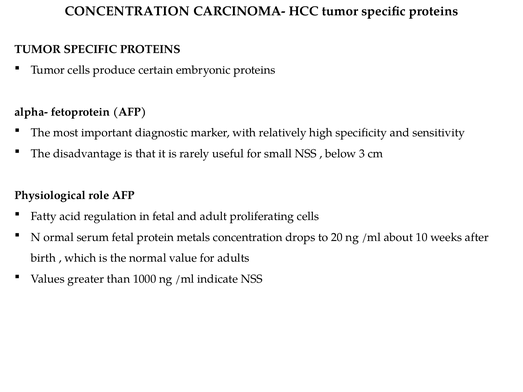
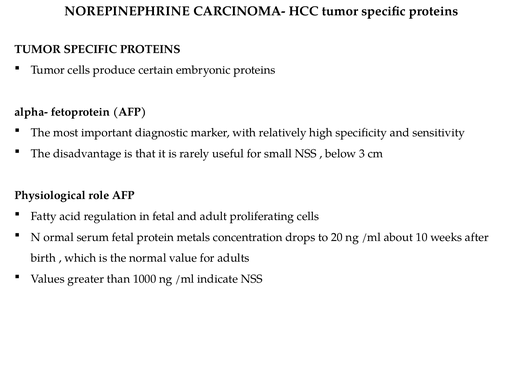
CONCENTRATION: CONCENTRATION -> NOREPINEPHRINE (127, 11)
